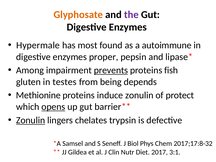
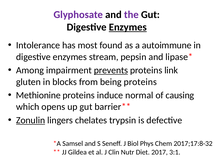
Glyphosate colour: orange -> purple (78, 15)
Enzymes underline: none -> present (128, 27)
Hypermale: Hypermale -> Intolerance (38, 45)
proper: proper -> stream (104, 57)
fish: fish -> link (171, 70)
testes: testes -> blocks (65, 82)
being depends: depends -> proteins (140, 82)
induce zonulin: zonulin -> normal (139, 95)
protect: protect -> causing (180, 95)
opens underline: present -> none (53, 107)
